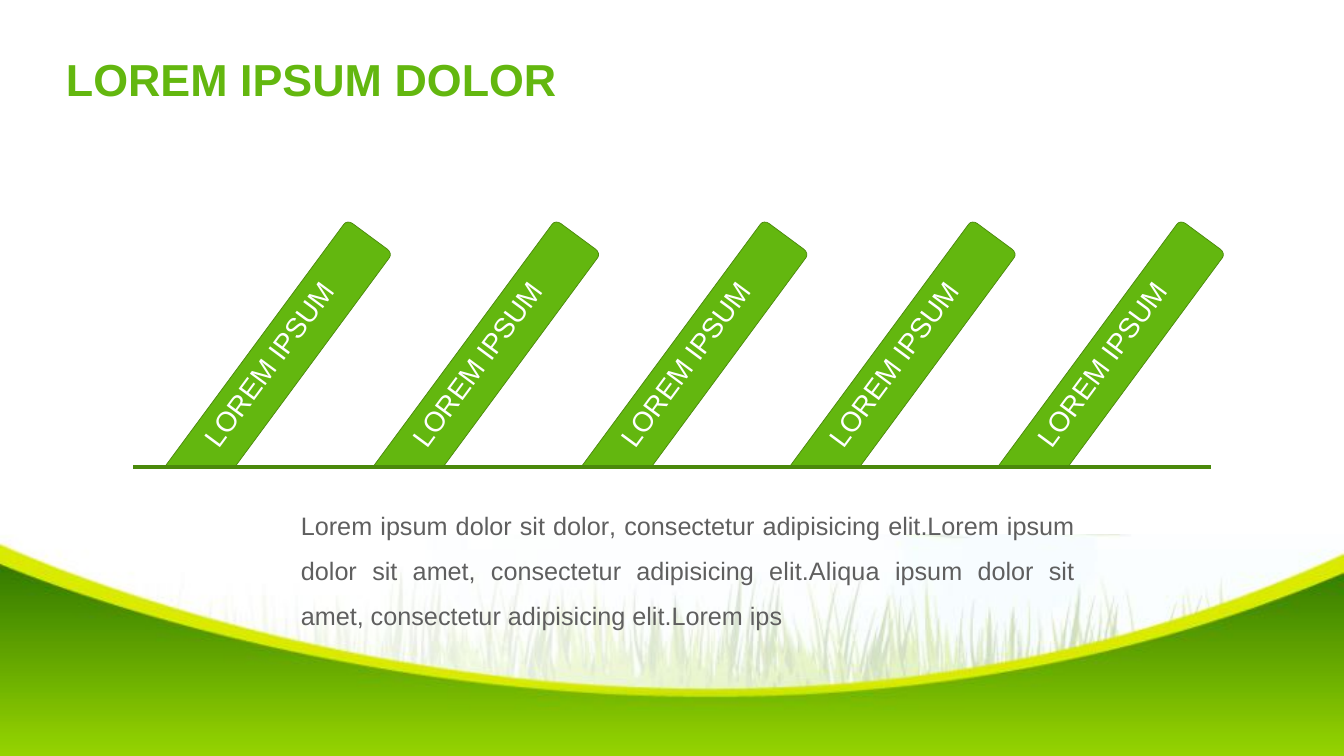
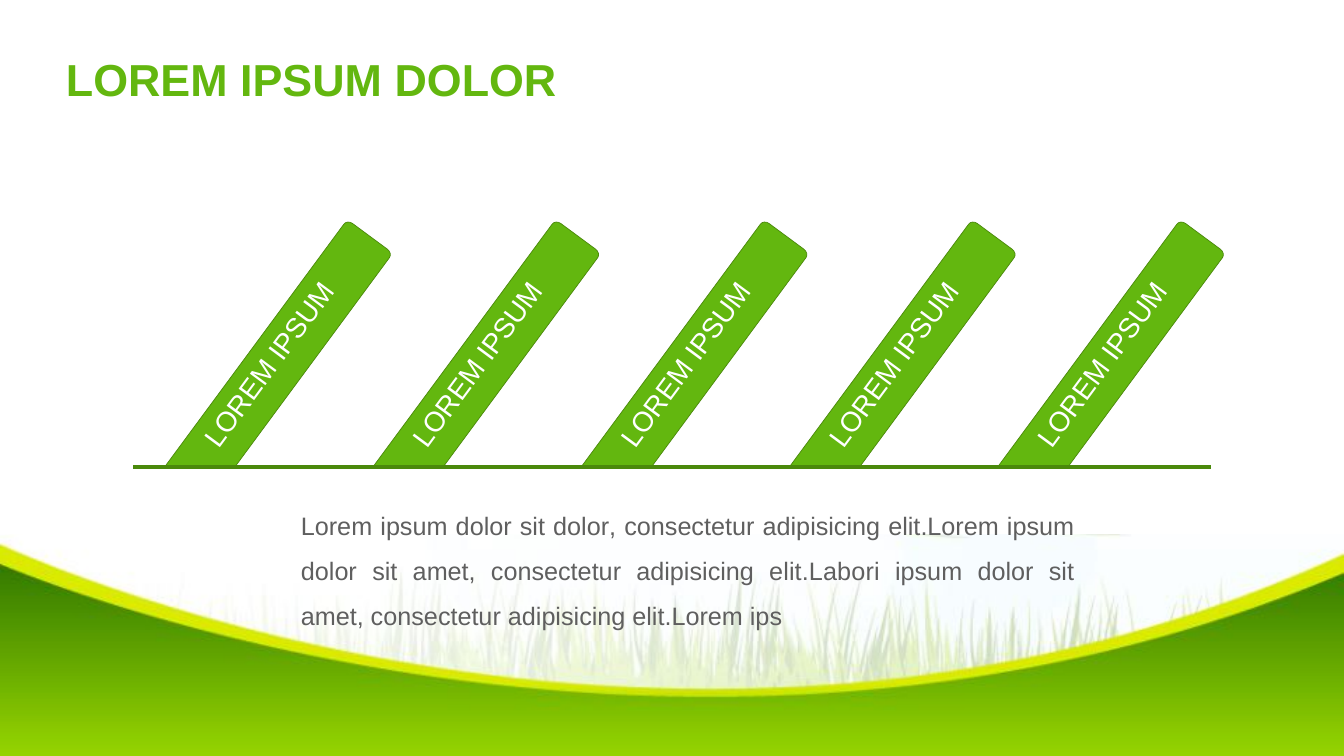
elit.Aliqua: elit.Aliqua -> elit.Labori (824, 572)
